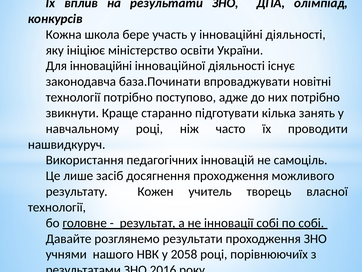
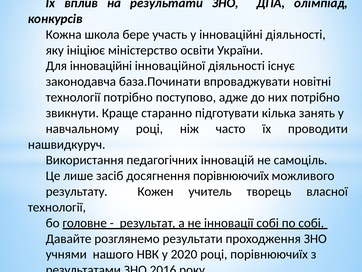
досягнення проходження: проходження -> порівнюючиїх (231, 176)
2058: 2058 -> 2020 (184, 254)
